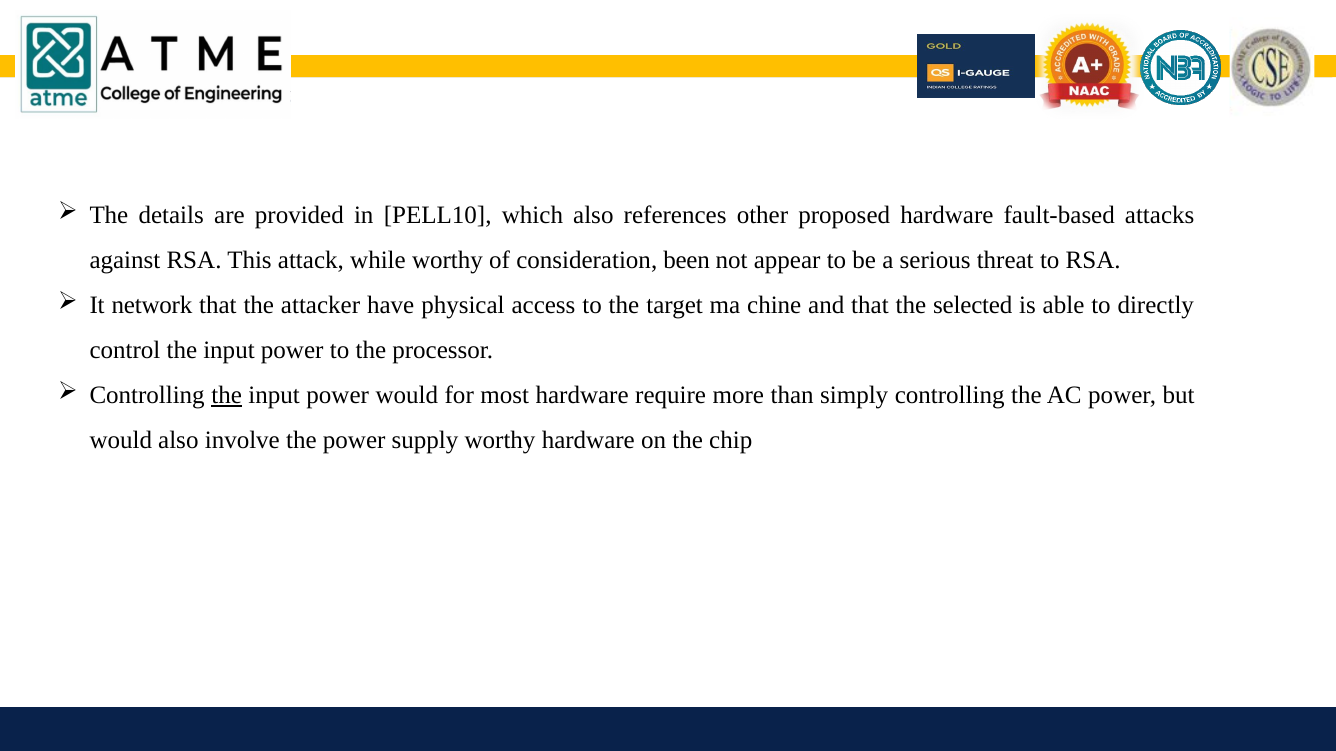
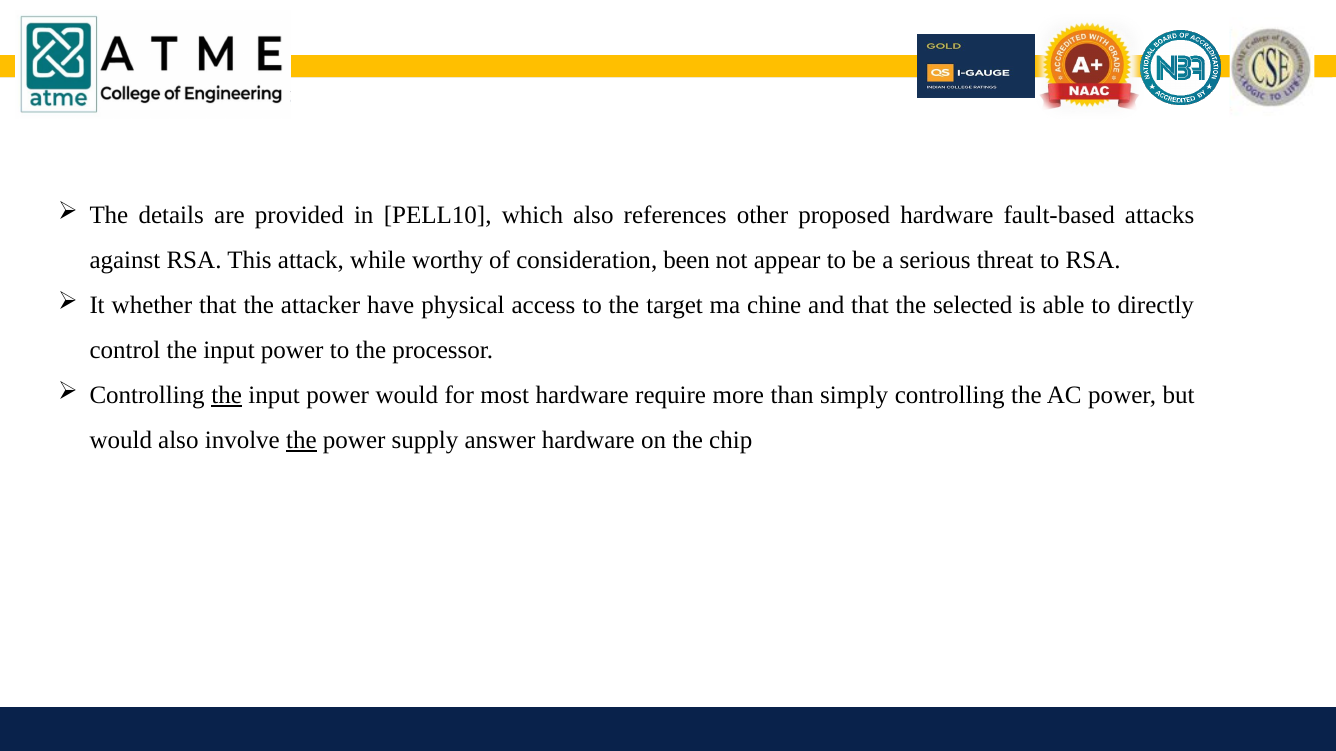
network: network -> whether (152, 305)
the underline: none -> present (301, 441)
supply worthy: worthy -> answer (500, 441)
